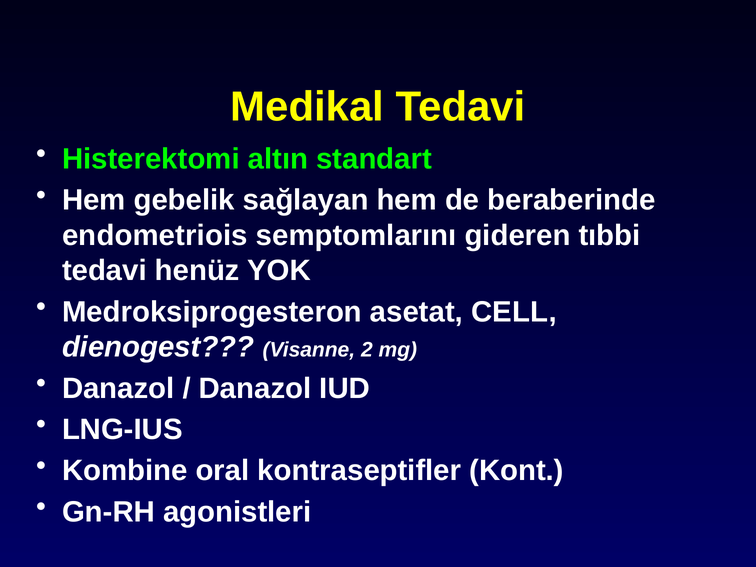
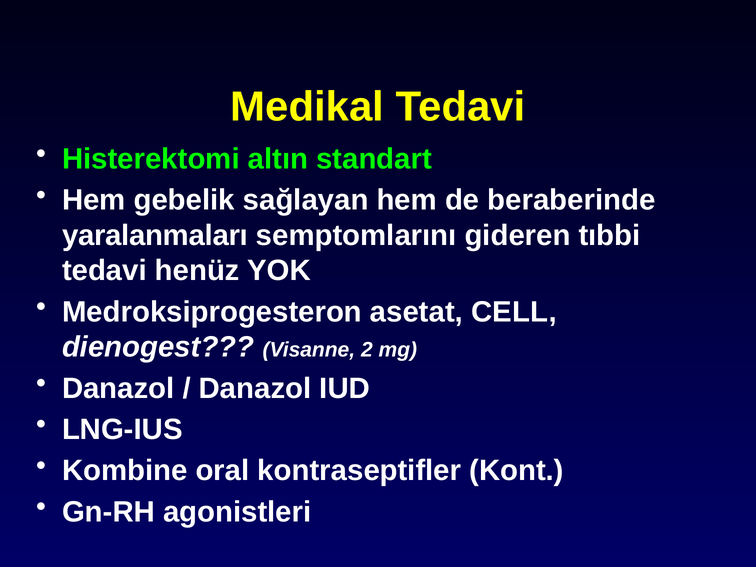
endometriois: endometriois -> yaralanmaları (155, 235)
